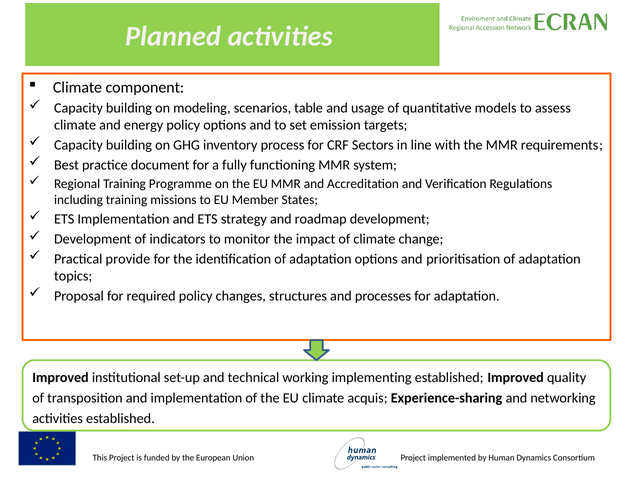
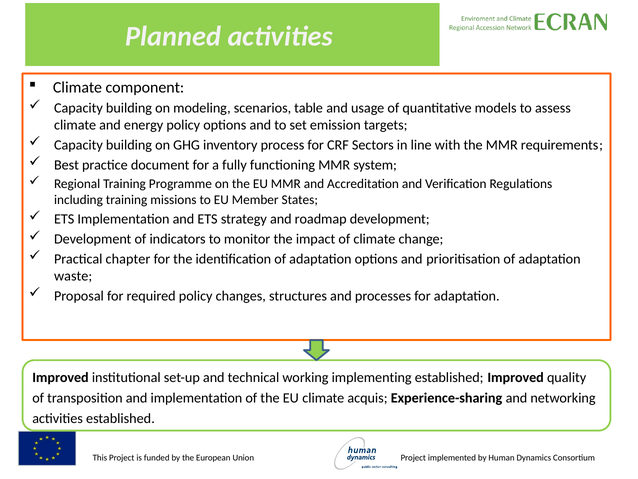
provide: provide -> chapter (128, 259)
topics: topics -> waste (73, 276)
